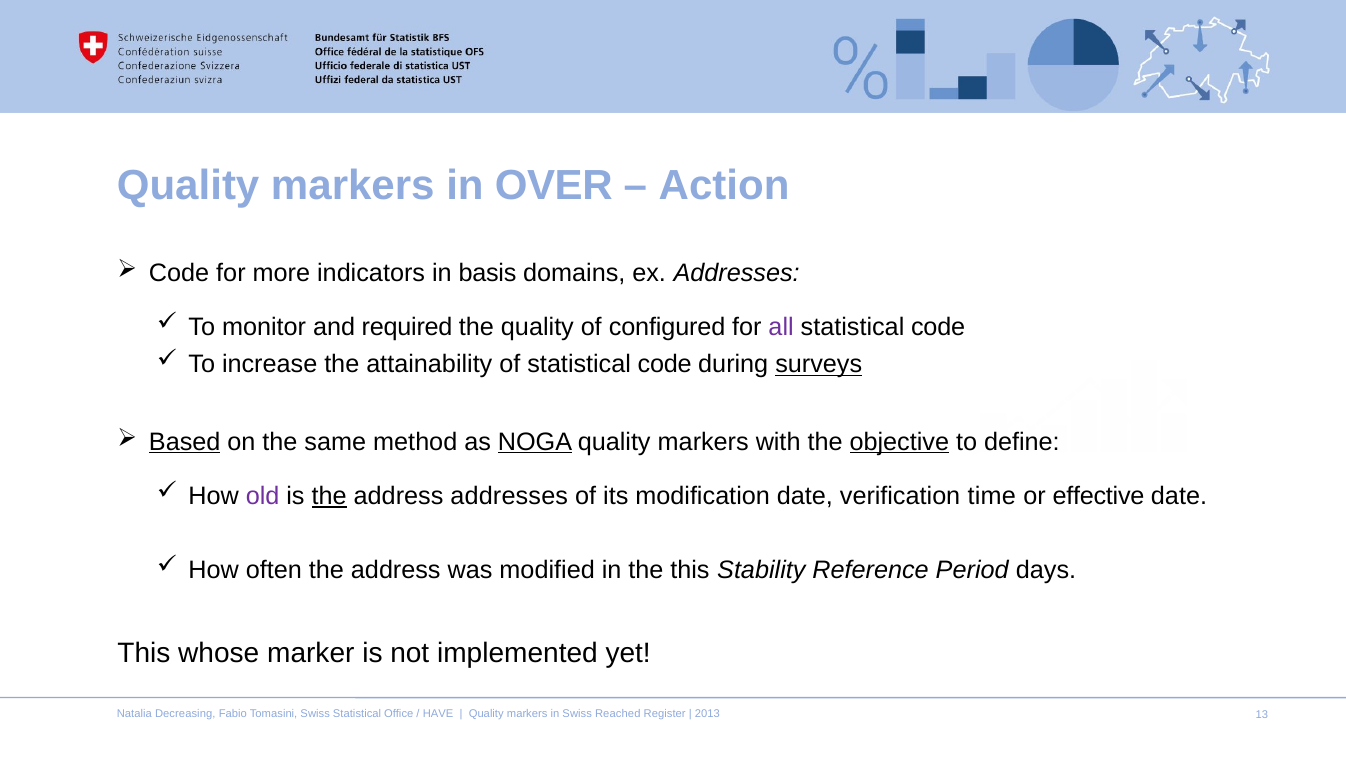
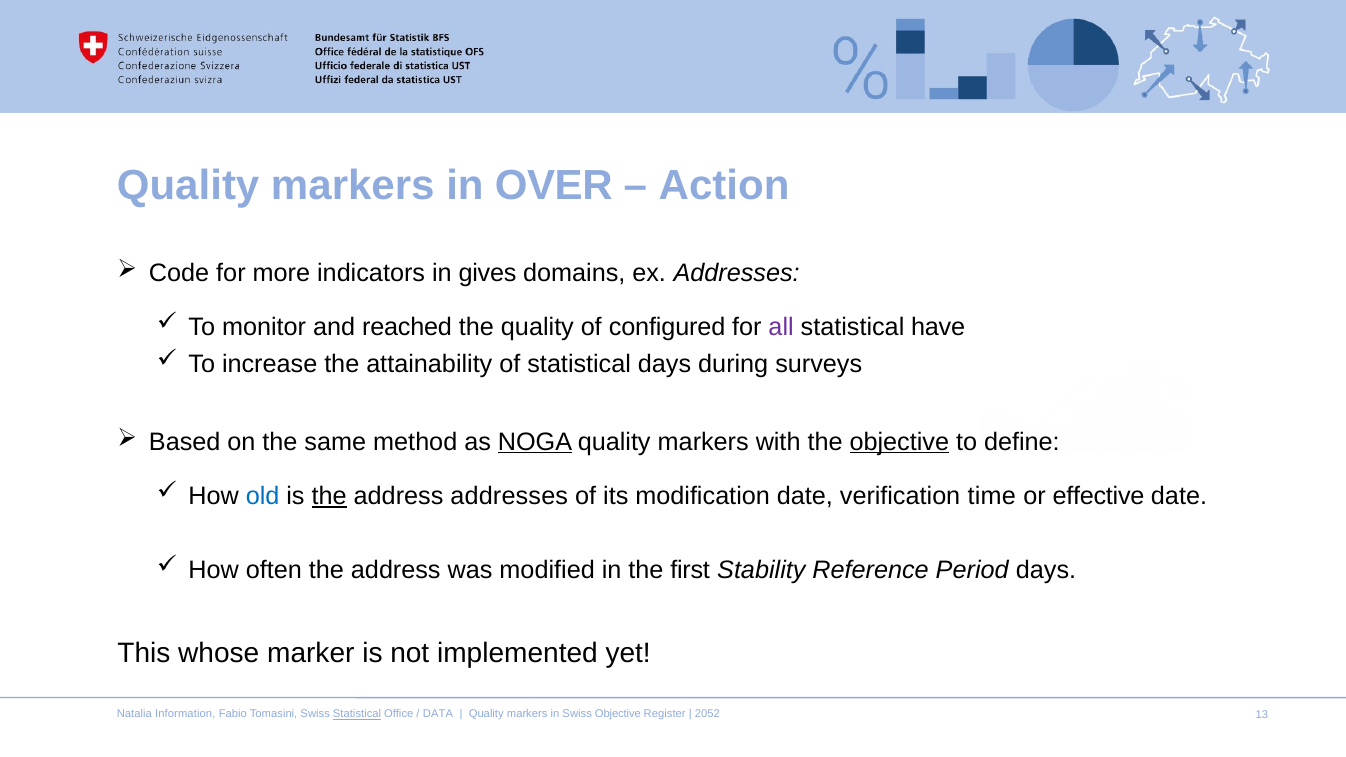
basis: basis -> gives (487, 273)
required: required -> reached (407, 327)
code: code -> have (938, 327)
of statistical code: code -> days (665, 365)
surveys underline: present -> none (819, 365)
Based underline: present -> none (185, 442)
old colour: purple -> blue (263, 496)
the this: this -> first (690, 571)
Decreasing: Decreasing -> Information (185, 714)
Statistical underline: none -> present (357, 714)
HAVE: HAVE -> DATA (438, 714)
Swiss Reached: Reached -> Objective (618, 714)
2013: 2013 -> 2052 (707, 714)
